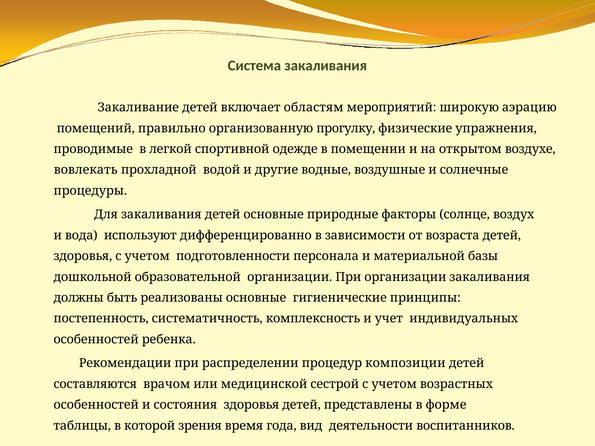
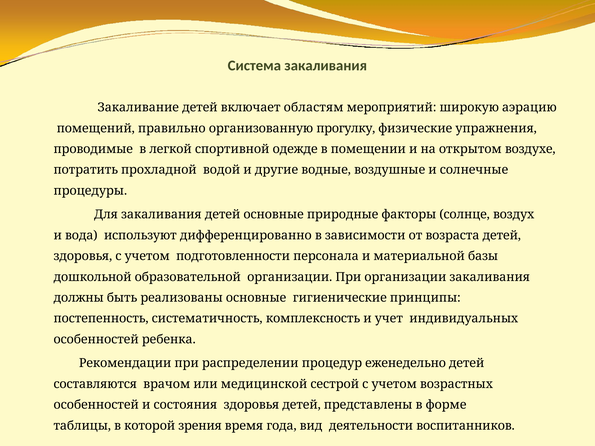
вовлекать: вовлекать -> потратить (86, 170)
композиции: композиции -> еженедельно (406, 363)
